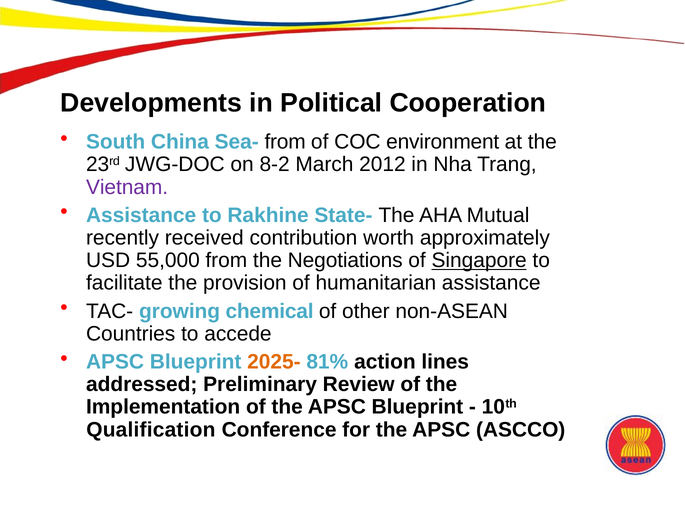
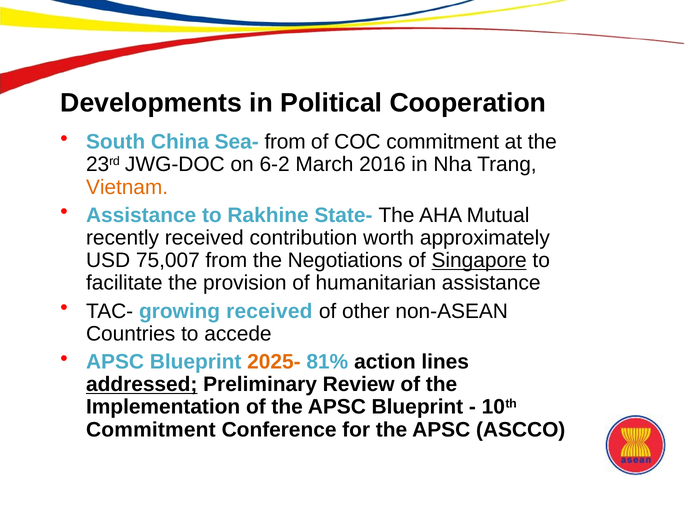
COC environment: environment -> commitment (443, 142)
8-2: 8-2 -> 6-2 (275, 164)
2012: 2012 -> 2016 (382, 164)
Vietnam colour: purple -> orange (127, 187)
55,000: 55,000 -> 75,007 (168, 260)
growing chemical: chemical -> received (269, 311)
addressed underline: none -> present (142, 384)
Qualification: Qualification -> Commitment (151, 429)
